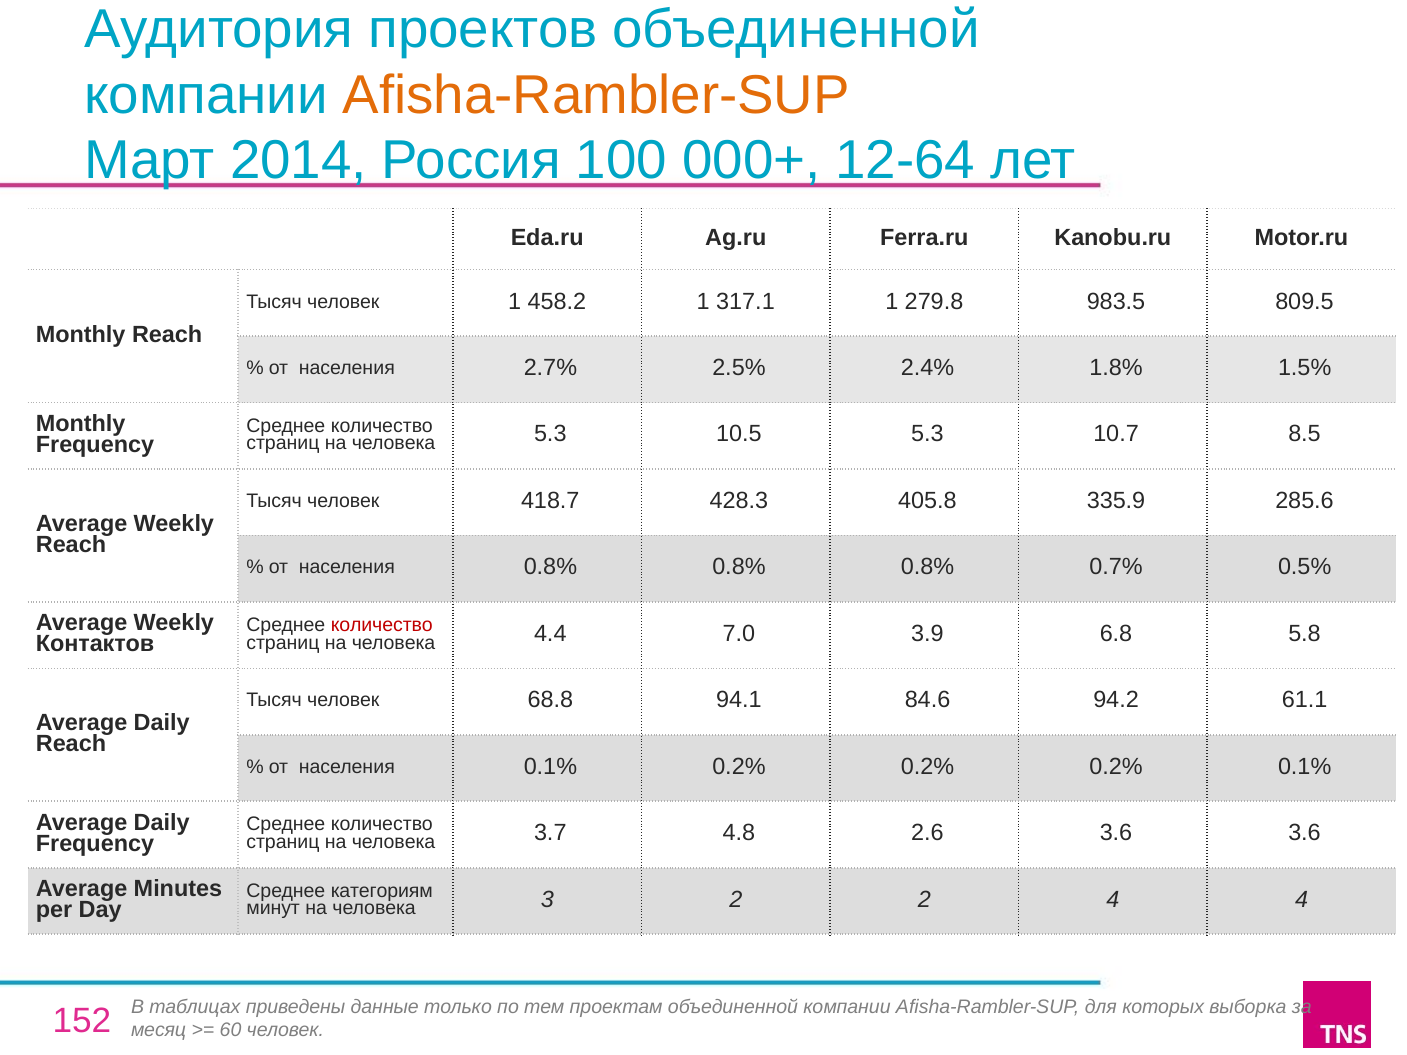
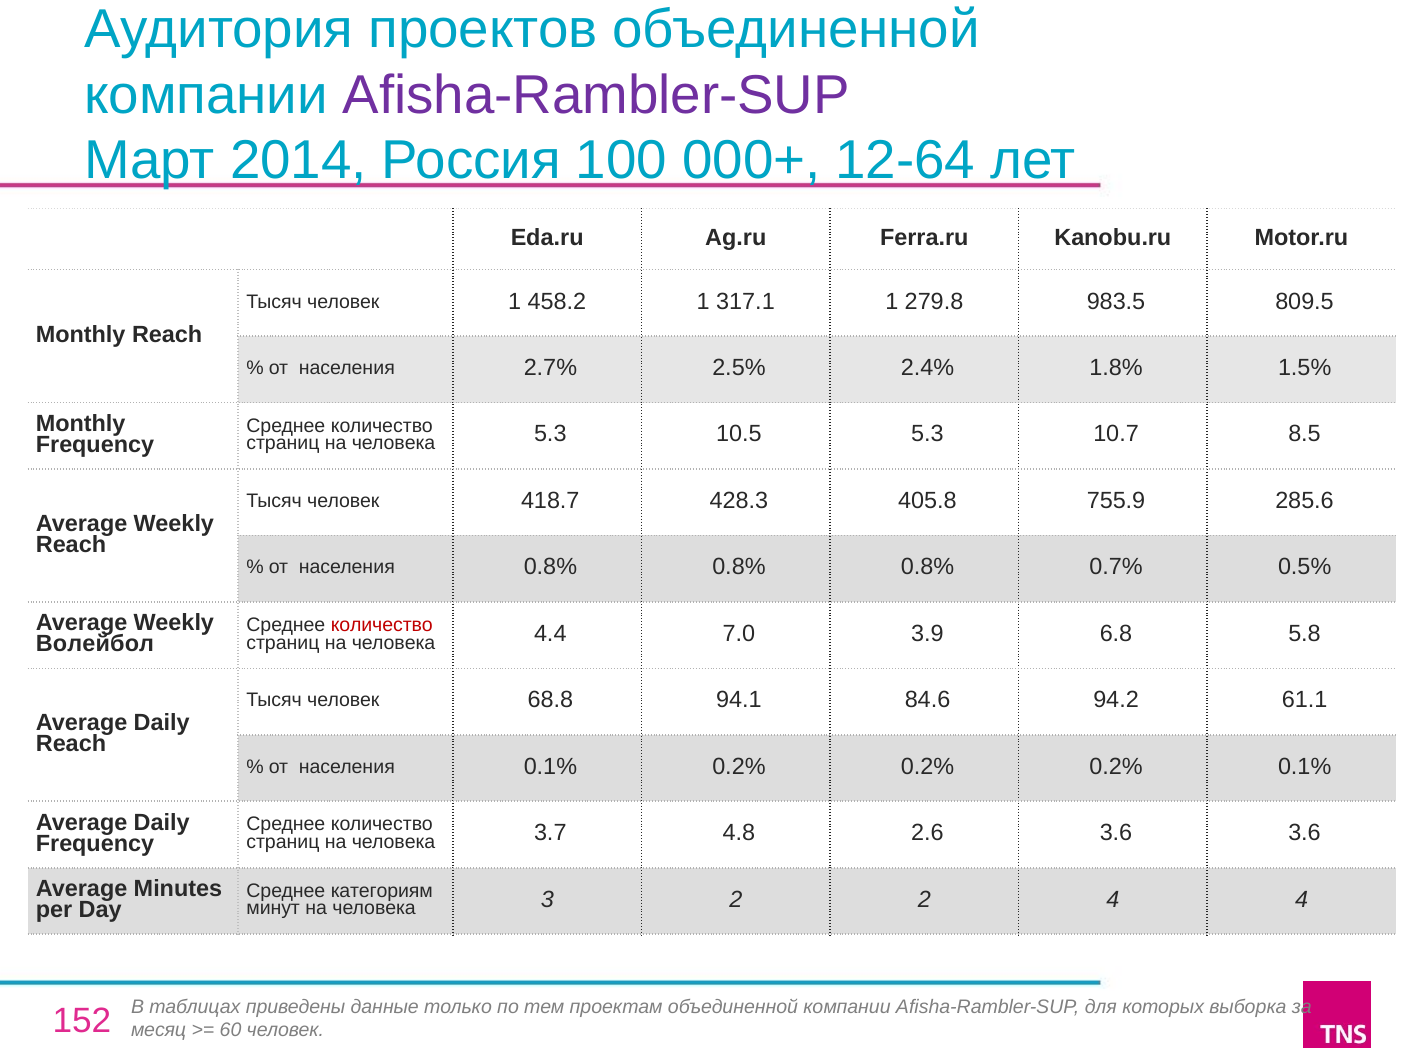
Afisha-Rambler-SUP colour: orange -> purple (596, 95)
335.9: 335.9 -> 755.9 (1116, 501)
Контактов: Контактов -> Волейбол (95, 644)
